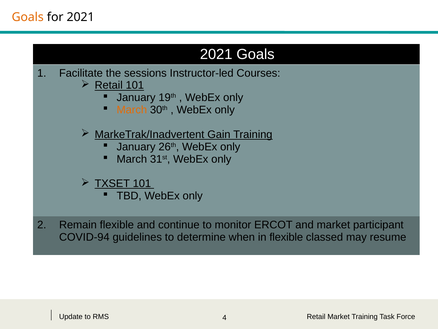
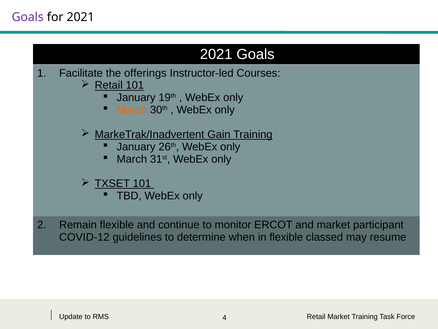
Goals colour: orange -> purple (28, 17)
sessions: sessions -> offerings (145, 73)
COVID-94: COVID-94 -> COVID-12 (84, 237)
